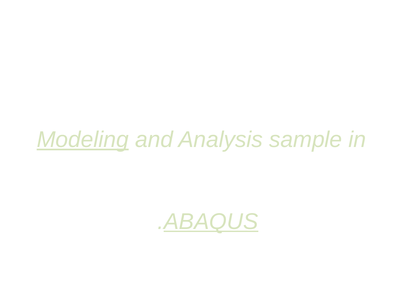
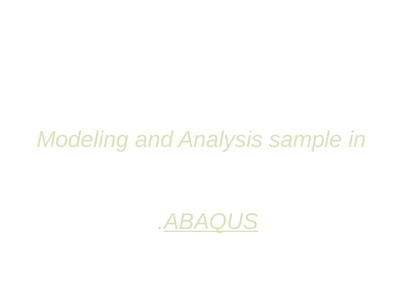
Modeling underline: present -> none (83, 140)
